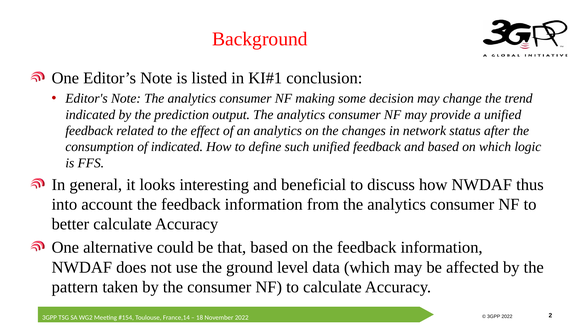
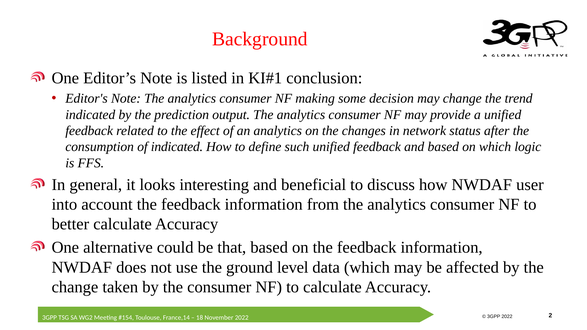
thus: thus -> user (530, 185)
pattern: pattern -> change (75, 287)
